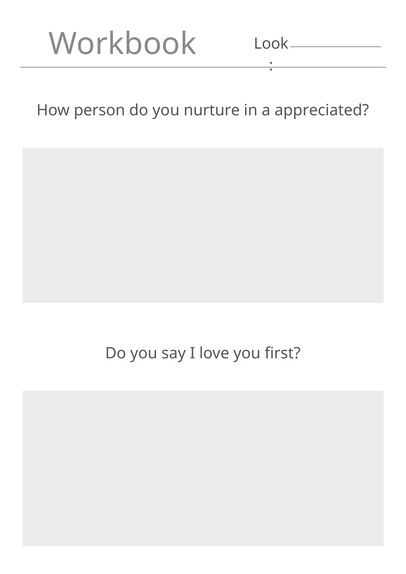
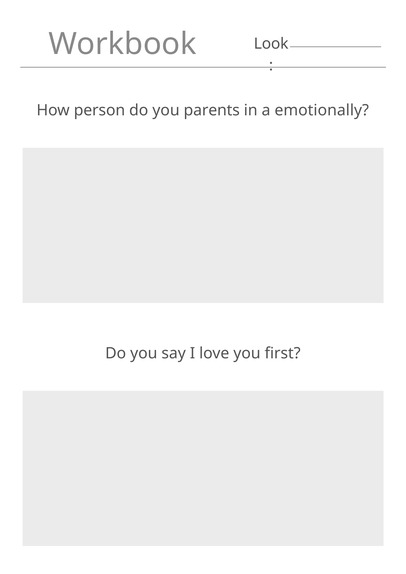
nurture: nurture -> parents (212, 111)
appreciated: appreciated -> emotionally (322, 111)
